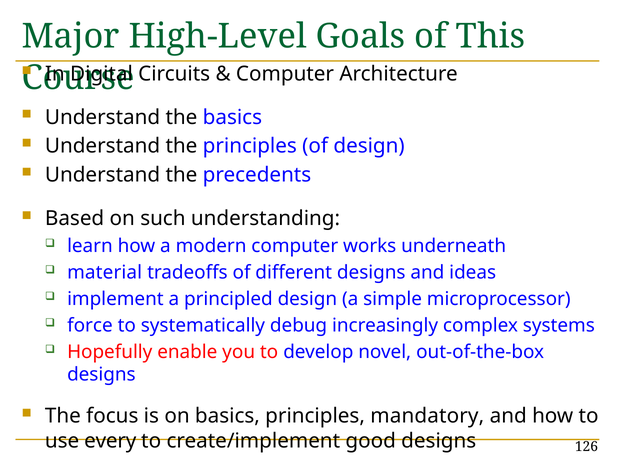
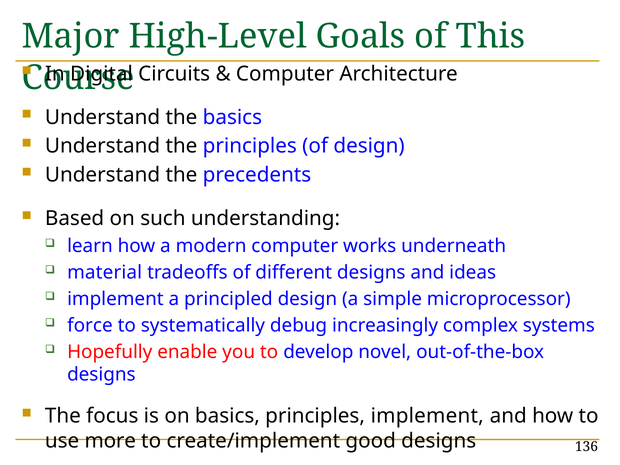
principles mandatory: mandatory -> implement (427, 416)
every: every -> more (110, 441)
126: 126 -> 136 (586, 447)
